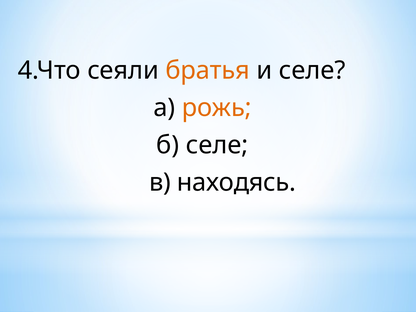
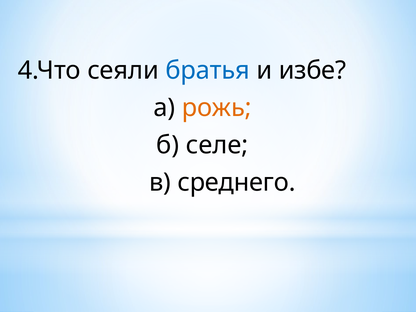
братья colour: orange -> blue (208, 70)
и селе: селе -> избе (312, 70)
находясь: находясь -> среднего (236, 182)
